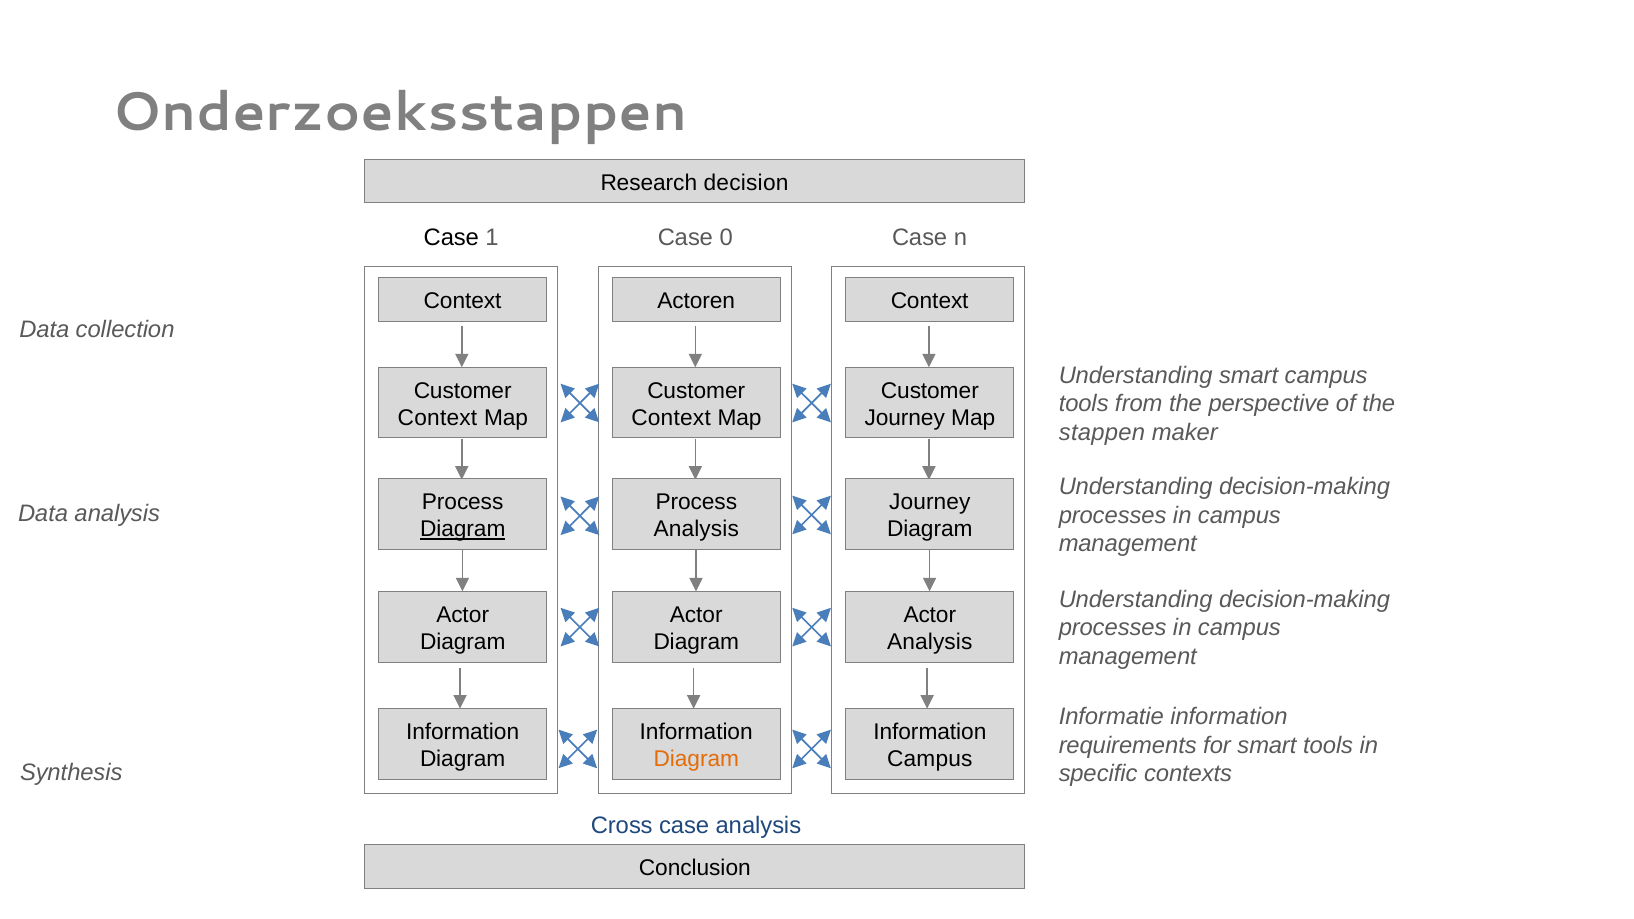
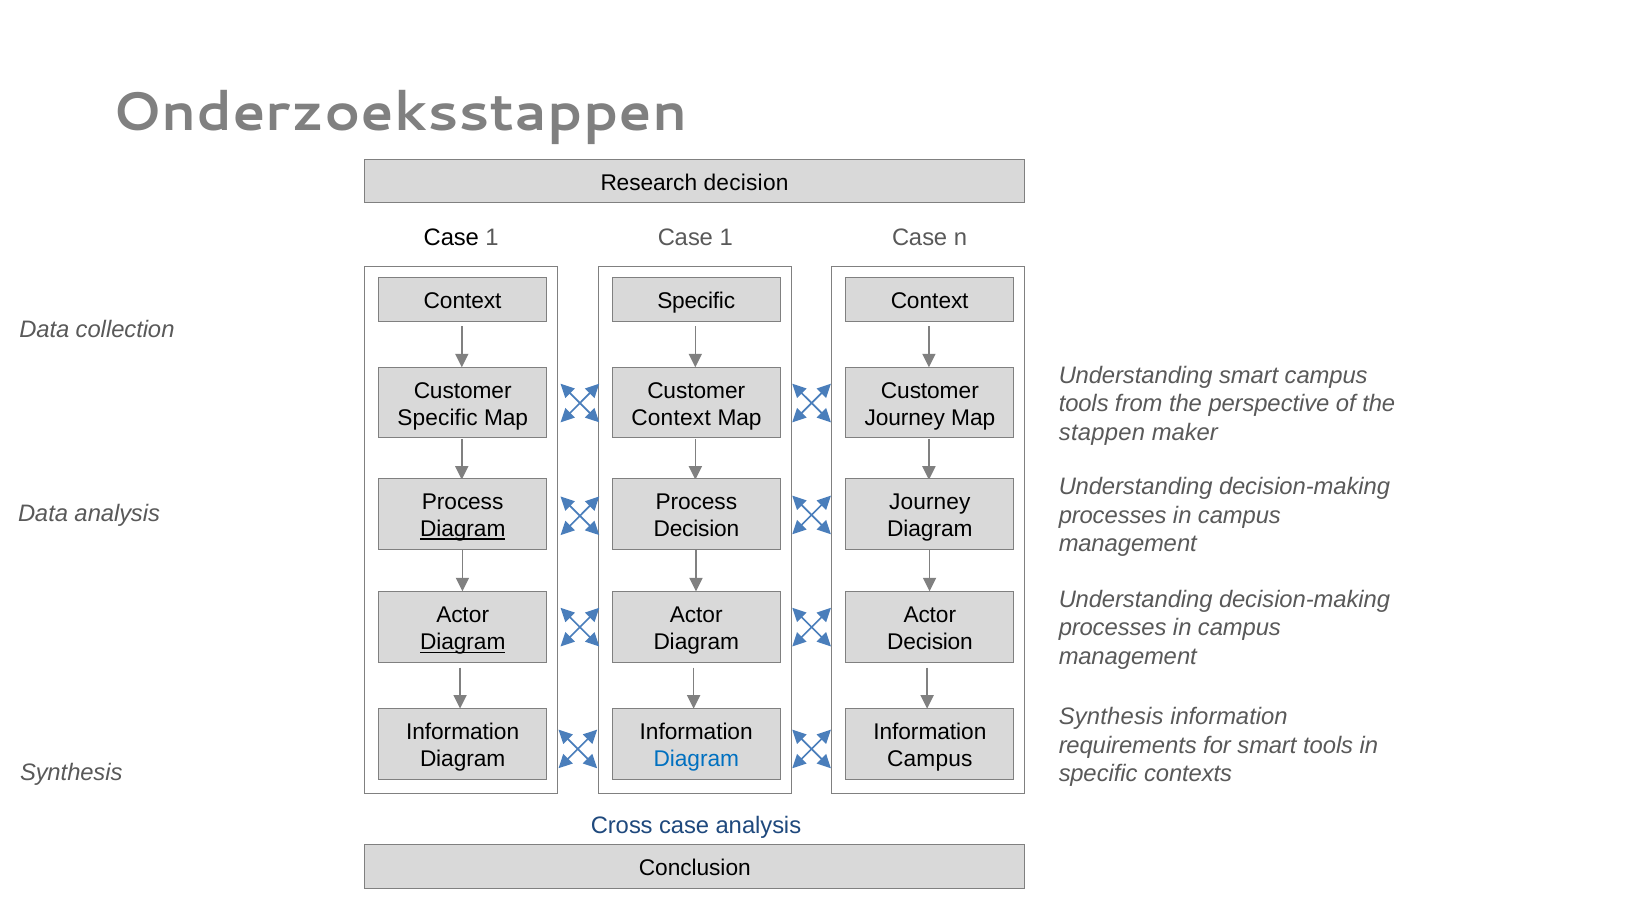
0: 0 -> 1 (726, 238)
Actoren: Actoren -> Specific (696, 301)
Context: Context -> Specific (438, 418)
Analysis: Analysis -> Decision (696, 529)
Diagram underline: none -> present (463, 643)
Analysis: Analysis -> Decision (930, 643)
Informatie: Informatie -> Synthesis (1111, 717)
Diagram colour: orange -> blue (696, 759)
